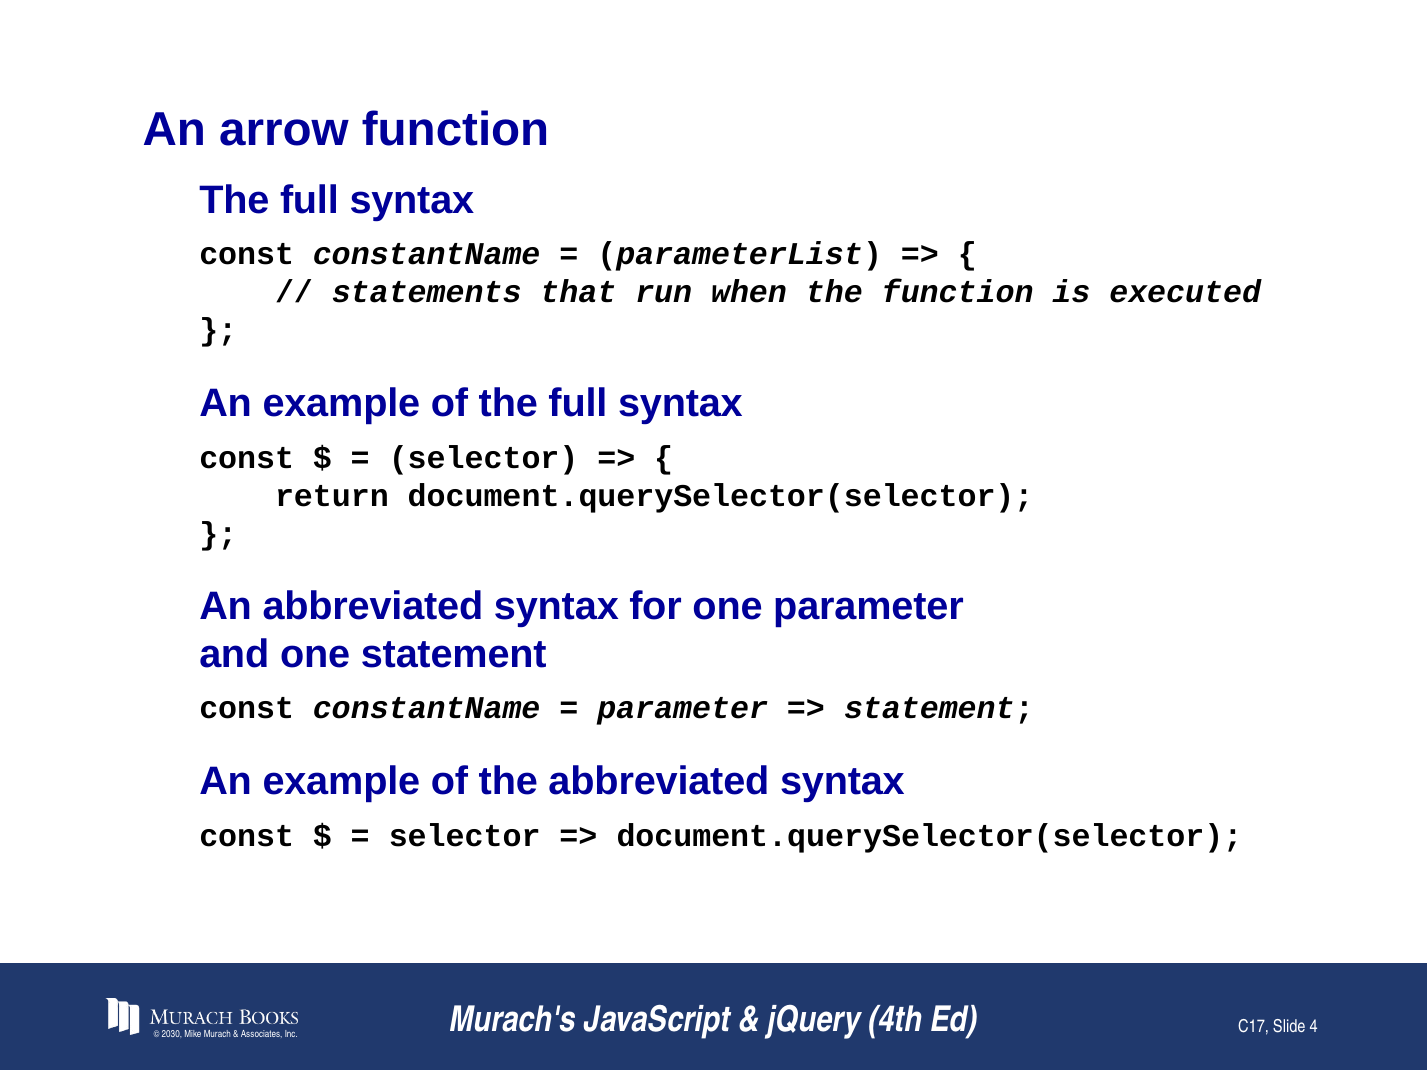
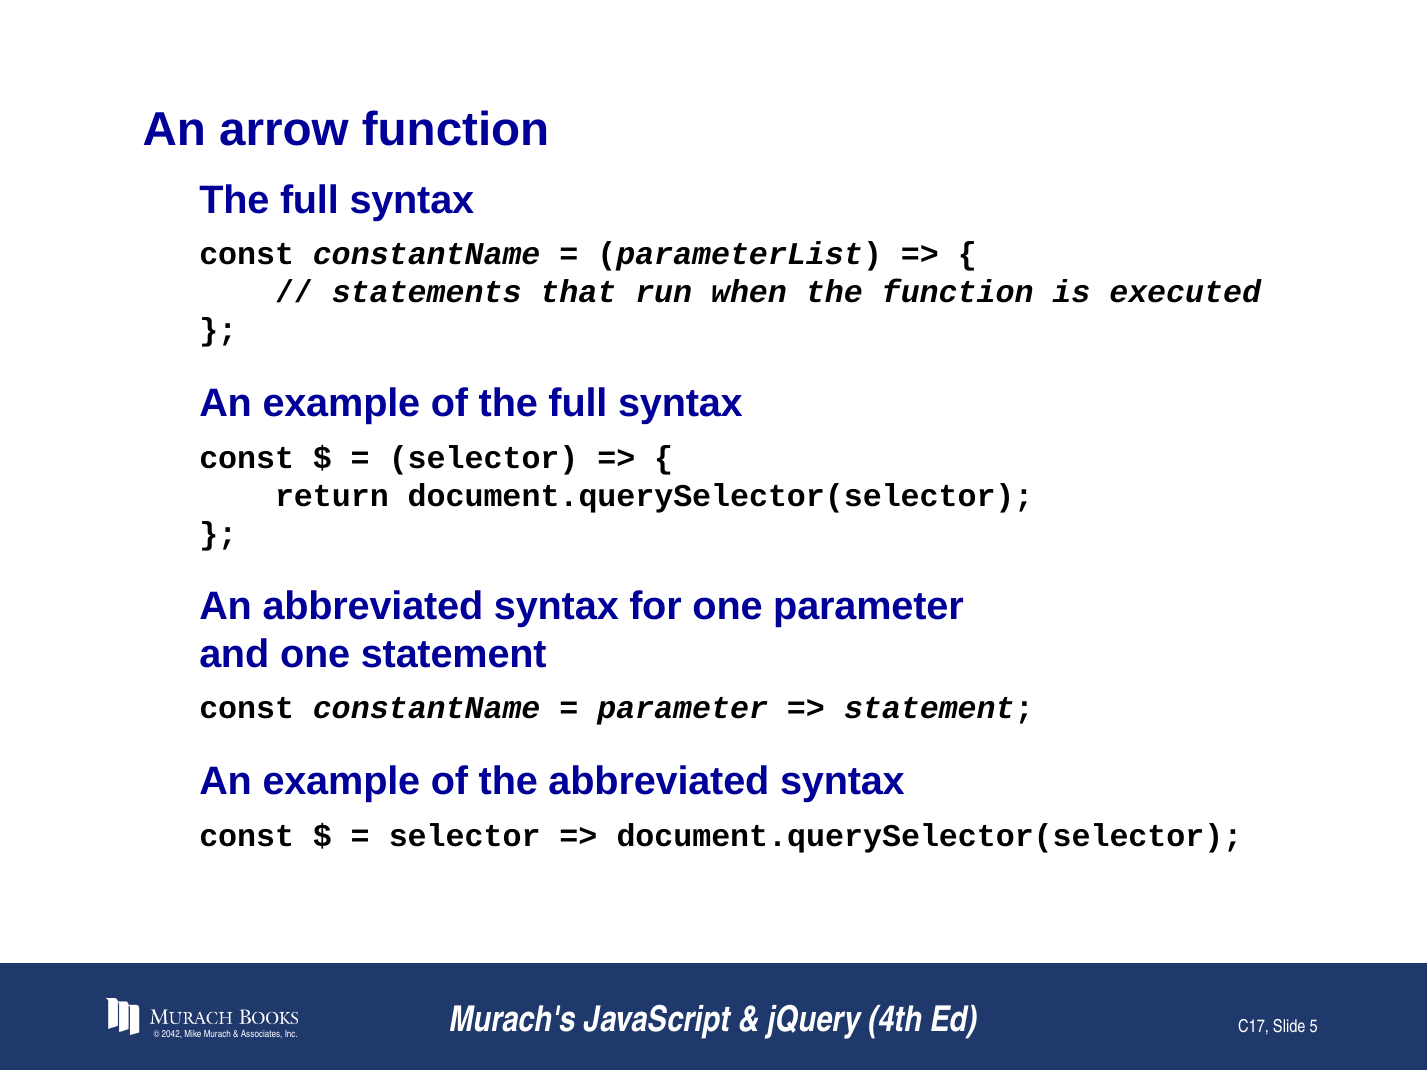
2030: 2030 -> 2042 (172, 1034)
4: 4 -> 5 (1314, 1027)
